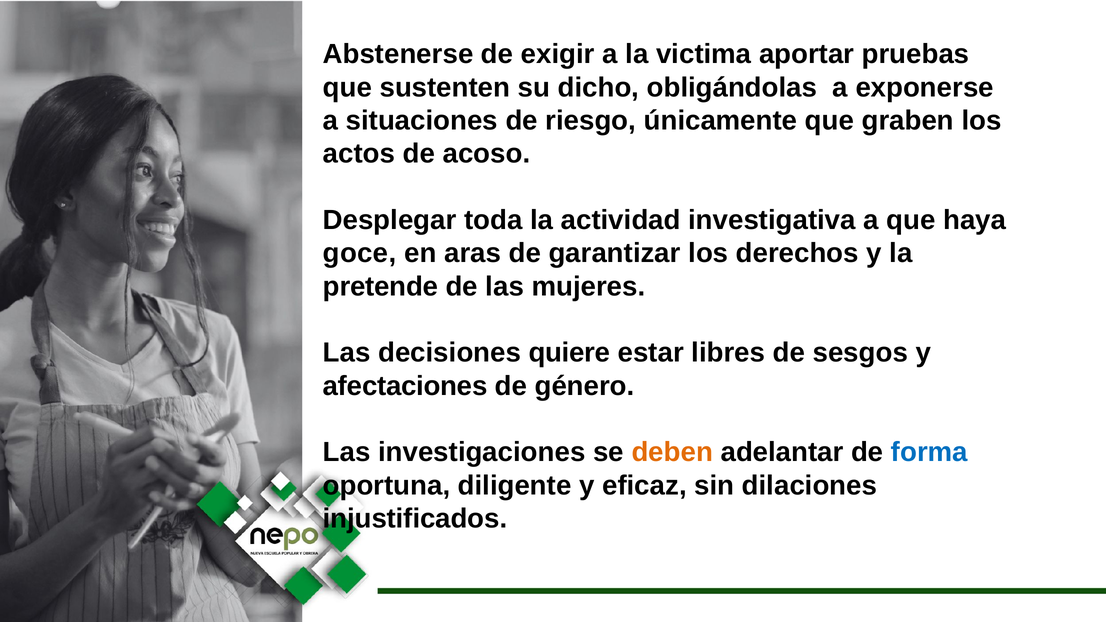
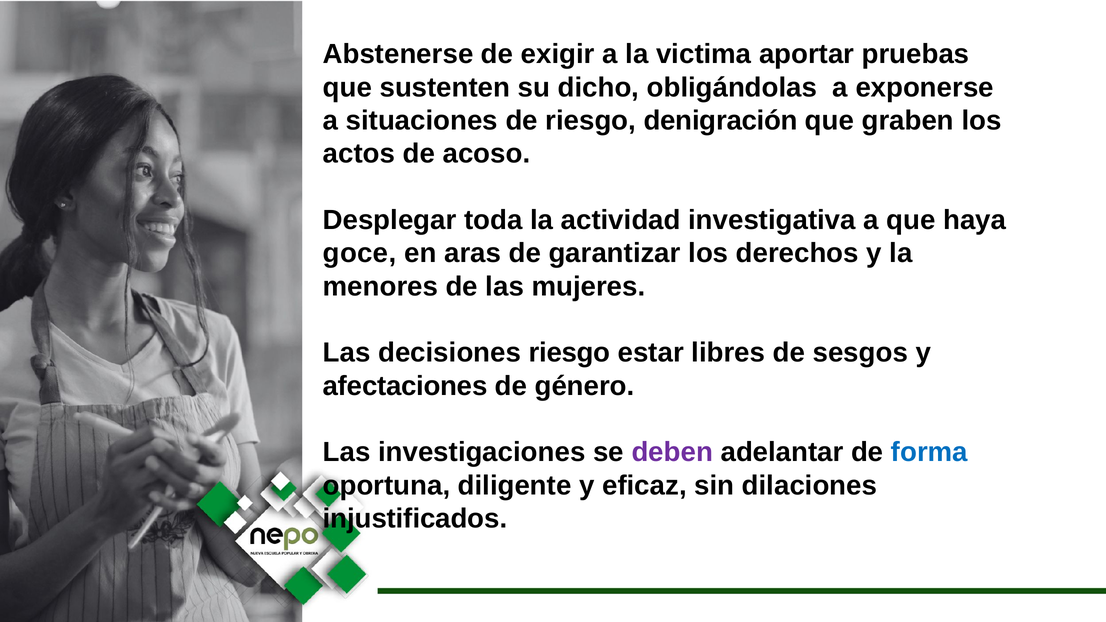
únicamente: únicamente -> denigración (721, 121)
pretende: pretende -> menores (380, 286)
decisiones quiere: quiere -> riesgo (569, 353)
deben colour: orange -> purple (672, 452)
